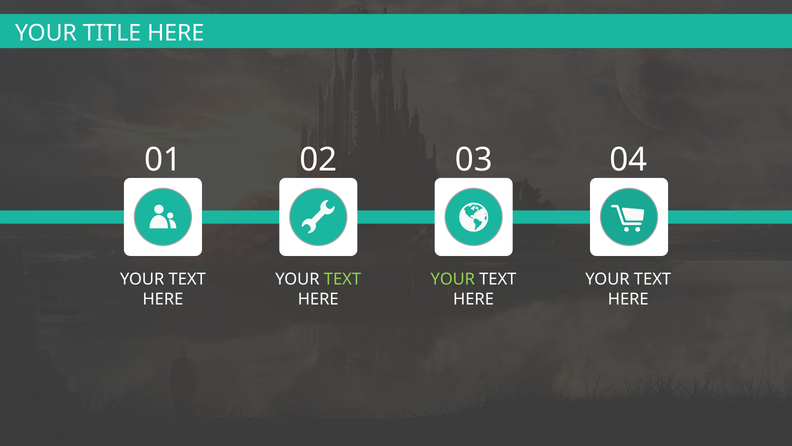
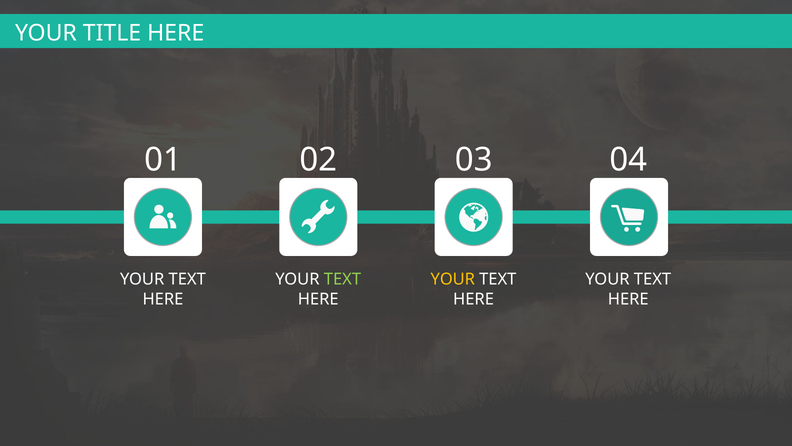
YOUR colour: light green -> yellow (453, 279)
